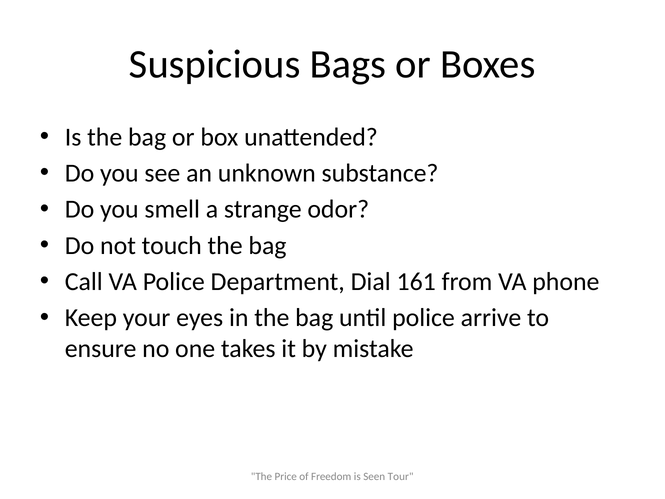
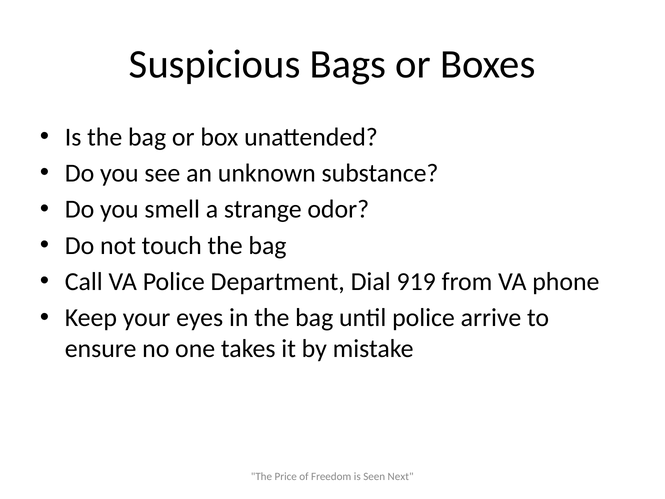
161: 161 -> 919 (416, 282)
Tour: Tour -> Next (401, 476)
